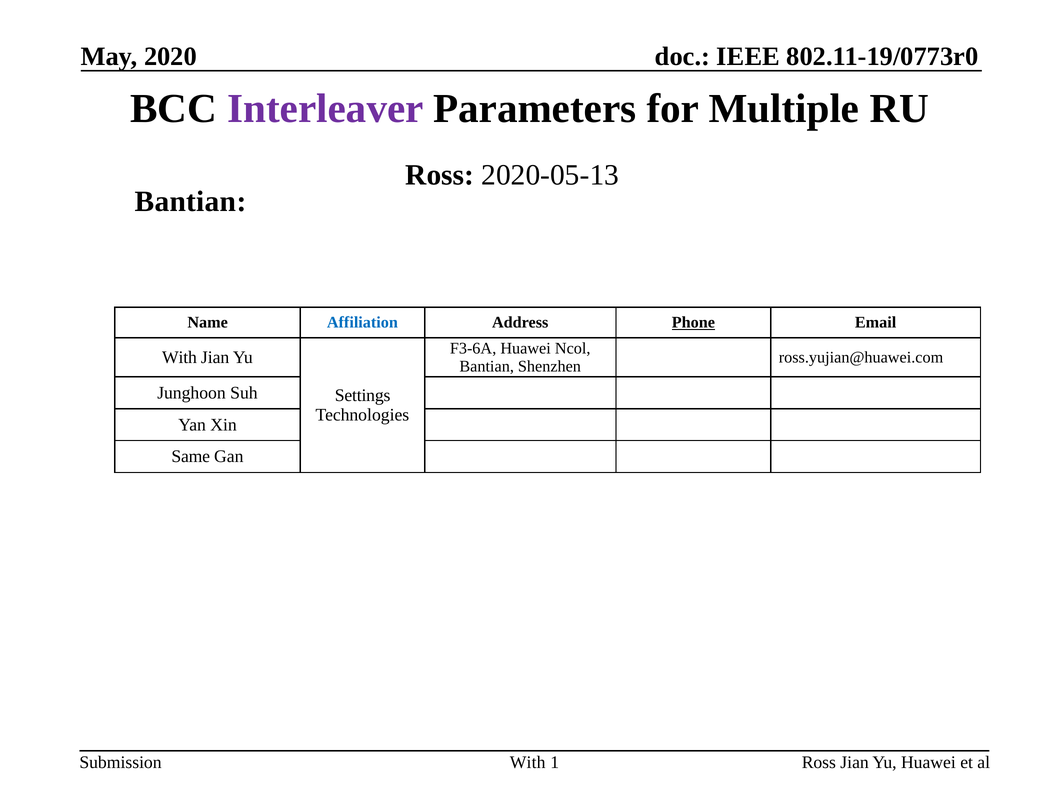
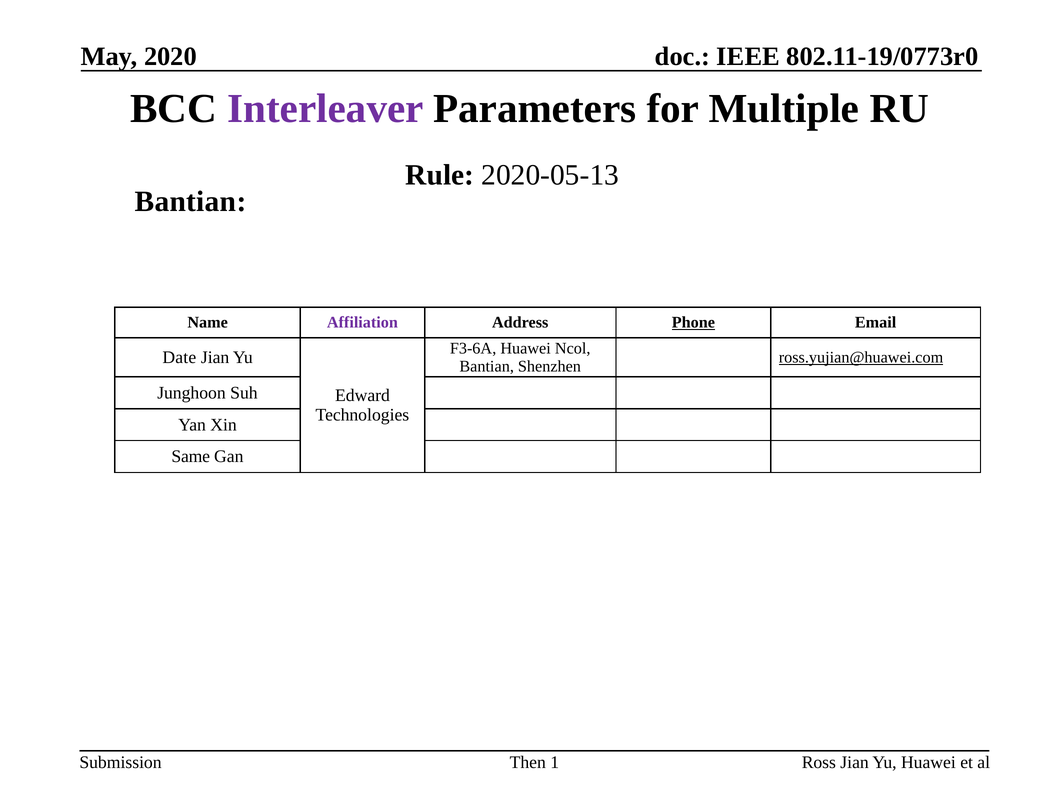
Ross: Ross -> Rule (440, 175)
Affiliation colour: blue -> purple (362, 323)
With: With -> Date (179, 357)
ross.yujian@huawei.com underline: none -> present (861, 357)
Settings: Settings -> Edward (363, 395)
With: With -> Then (528, 762)
